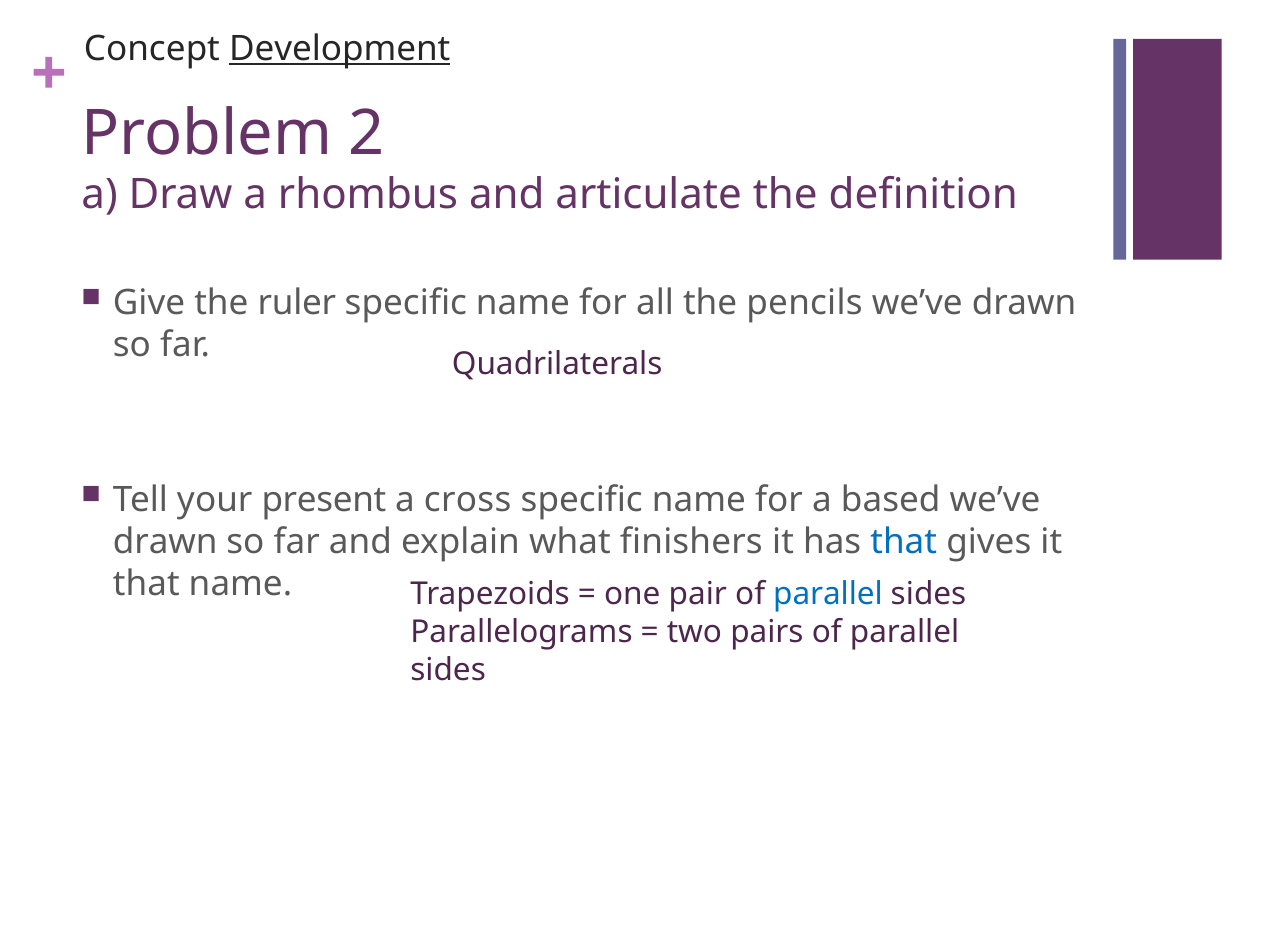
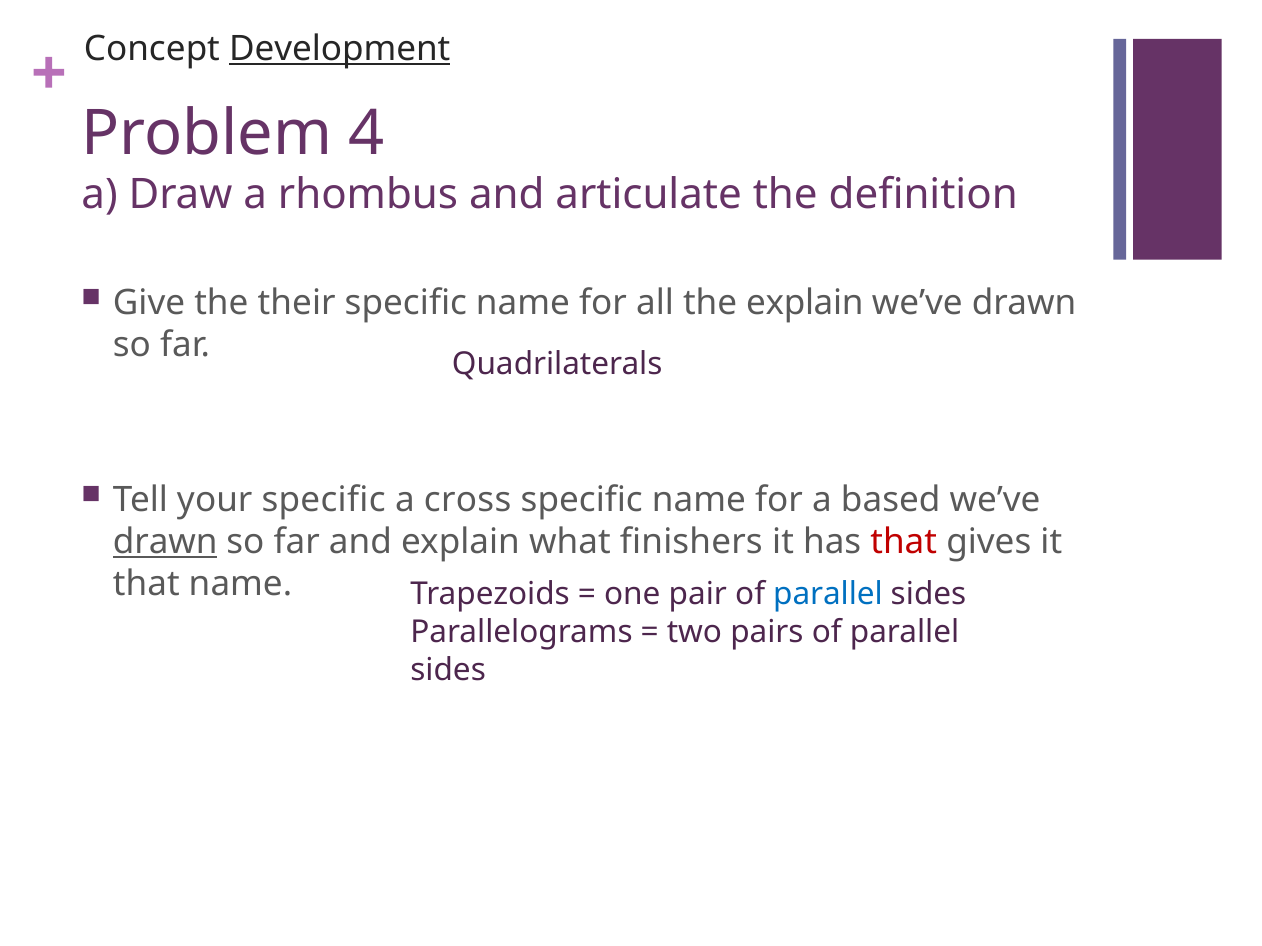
2: 2 -> 4 (367, 133)
ruler: ruler -> their (297, 303)
the pencils: pencils -> explain (805, 303)
your present: present -> specific (324, 500)
drawn underline: none -> present (165, 542)
that colour: blue -> red (904, 542)
